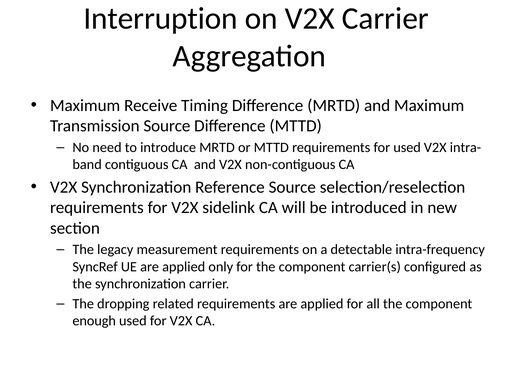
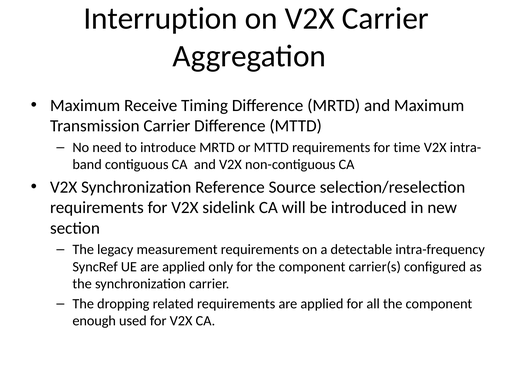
Transmission Source: Source -> Carrier (167, 126)
for used: used -> time (407, 147)
